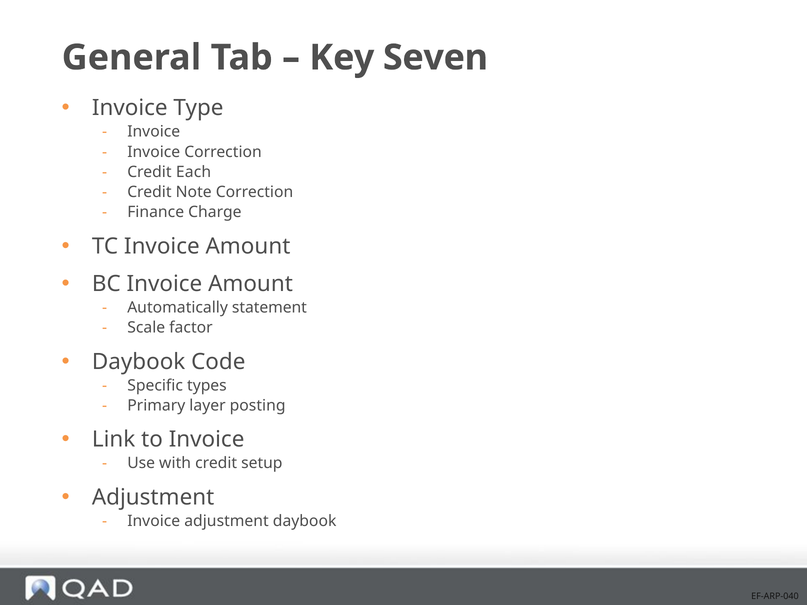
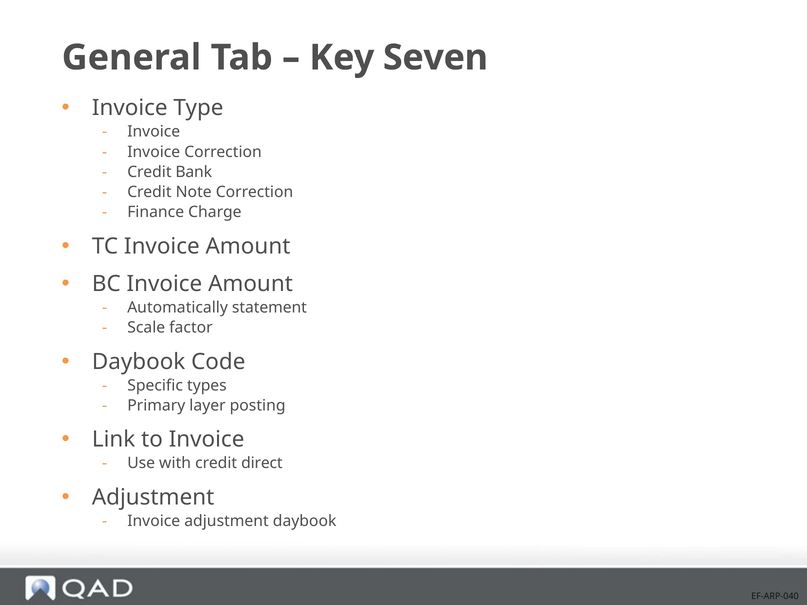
Each: Each -> Bank (194, 172)
setup: setup -> direct (262, 463)
